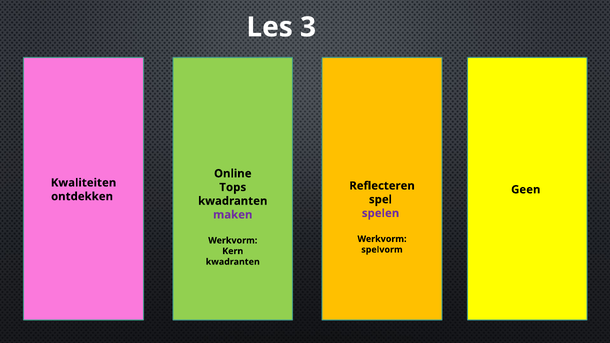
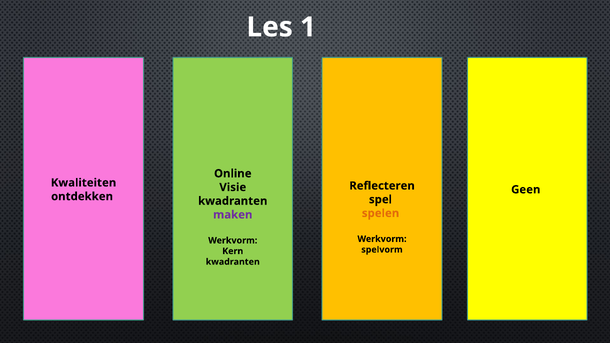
3: 3 -> 1 (308, 27)
Tops: Tops -> Visie (233, 187)
spelen colour: purple -> orange (381, 213)
